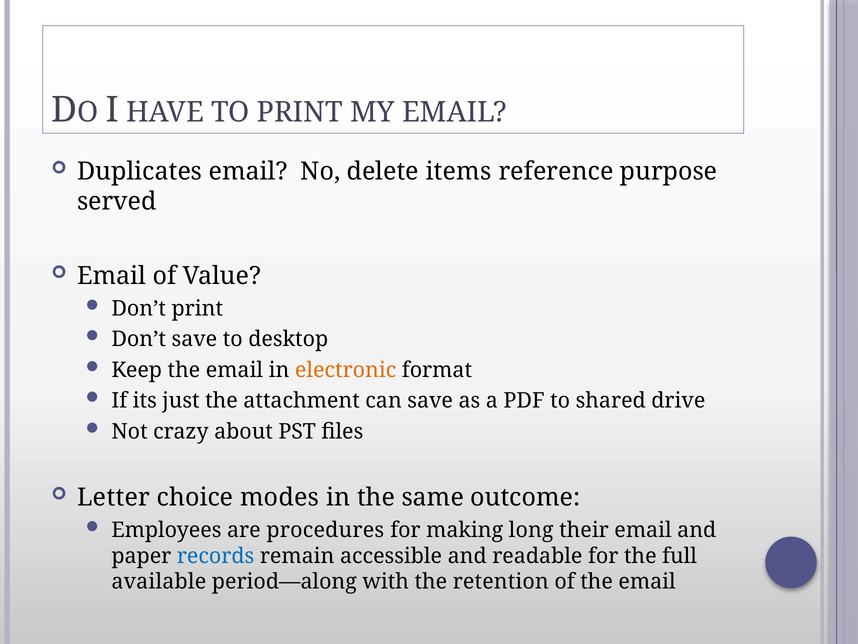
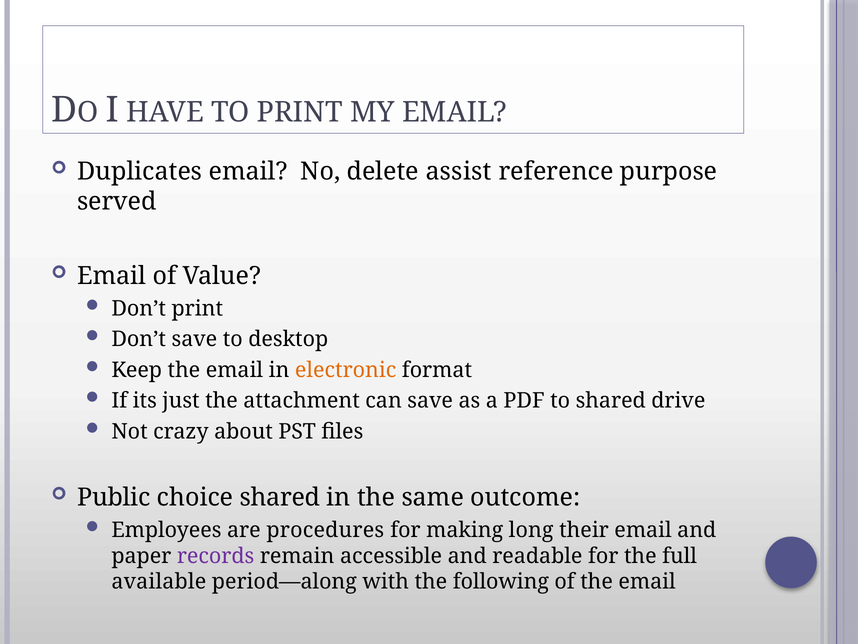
items: items -> assist (459, 171)
Letter: Letter -> Public (114, 497)
choice modes: modes -> shared (280, 497)
records colour: blue -> purple (216, 556)
retention: retention -> following (501, 581)
